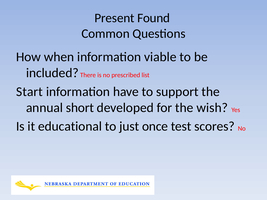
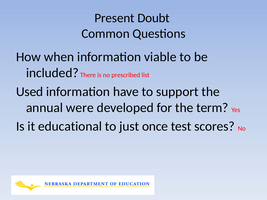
Found: Found -> Doubt (154, 18)
Start: Start -> Used (30, 92)
short: short -> were (80, 108)
wish: wish -> term (212, 108)
